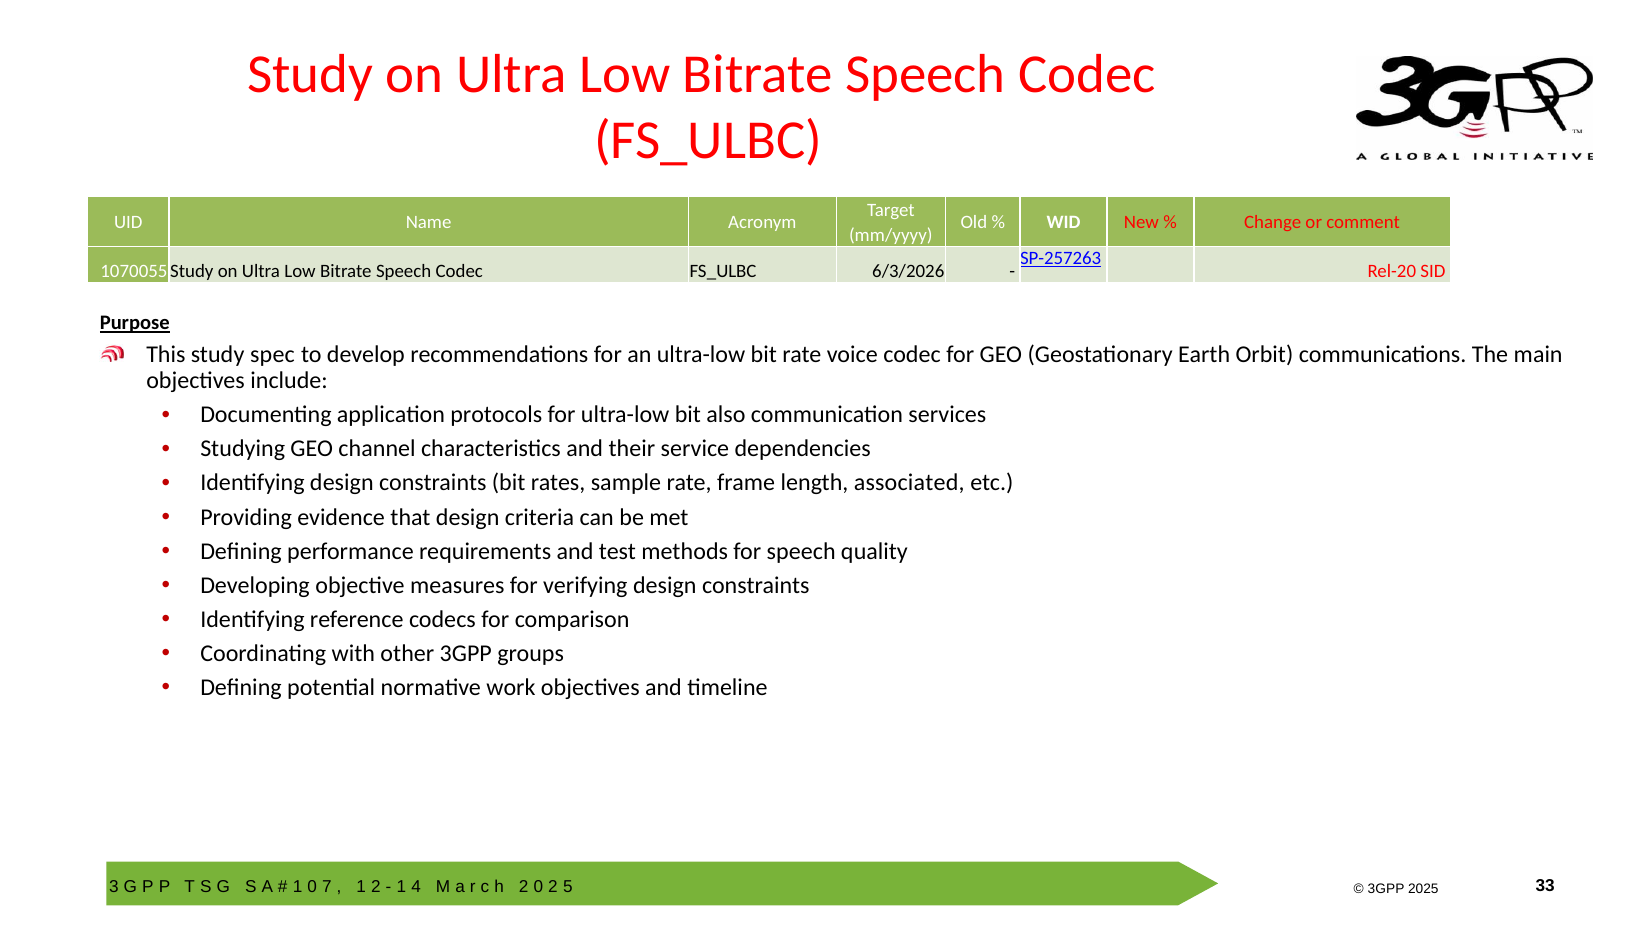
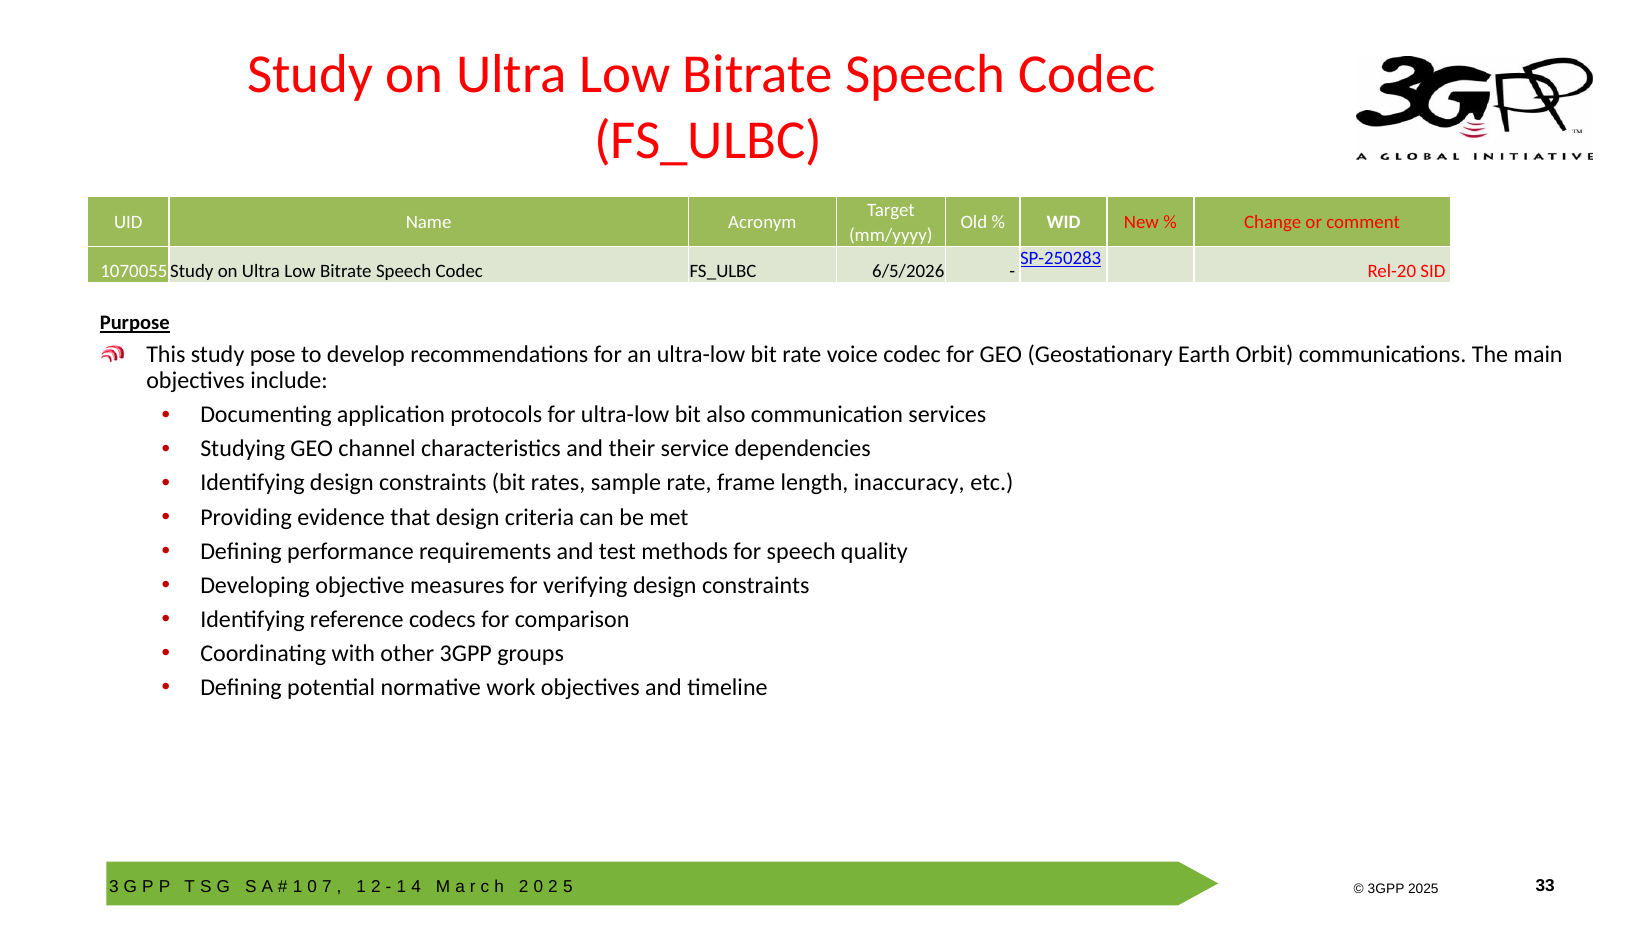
SP-257263: SP-257263 -> SP-250283 (1061, 258)
6/3/2026: 6/3/2026 -> 6/5/2026 (908, 271)
spec: spec -> pose (273, 354)
associated: associated -> inaccuracy (909, 483)
